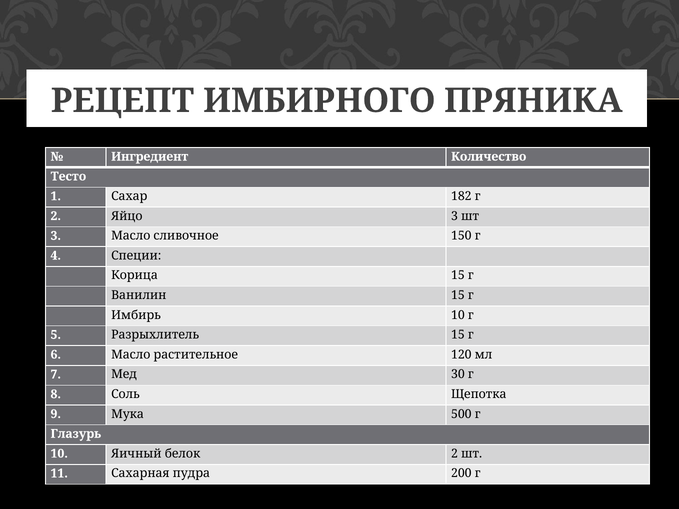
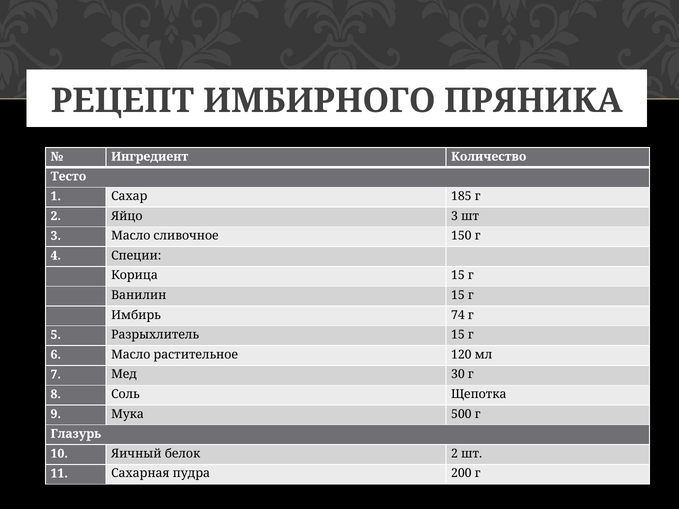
182: 182 -> 185 (461, 196)
Имбирь 10: 10 -> 74 (458, 315)
